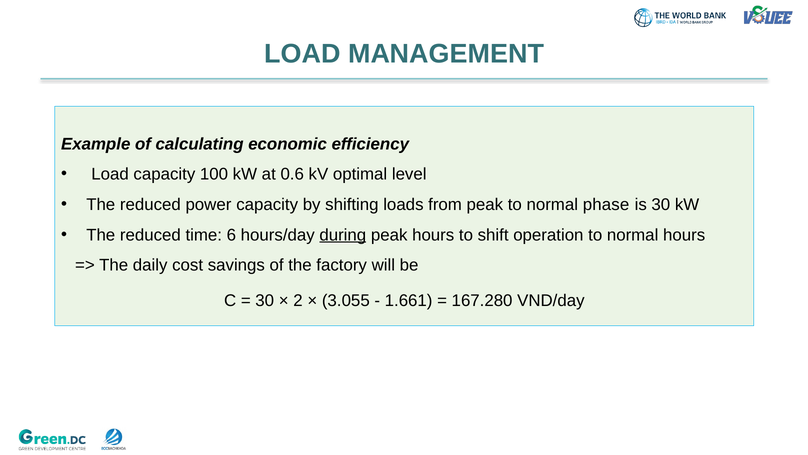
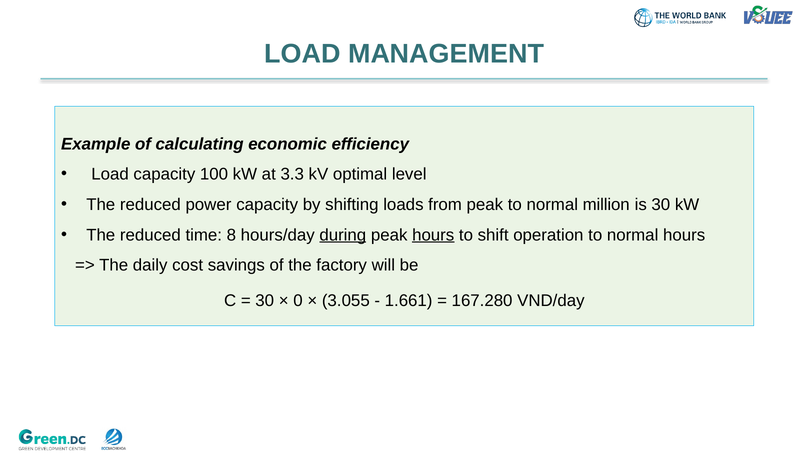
0.6: 0.6 -> 3.3 (292, 174)
phase: phase -> million (606, 204)
6: 6 -> 8 (231, 235)
hours underline: none -> present (433, 235)
2: 2 -> 0 (298, 300)
